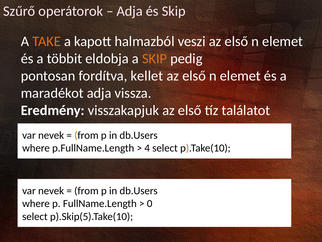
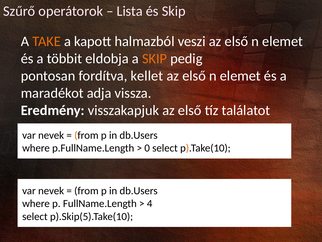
Adja: Adja -> Lista (130, 11)
4: 4 -> 0 (147, 148)
0: 0 -> 4 (150, 203)
